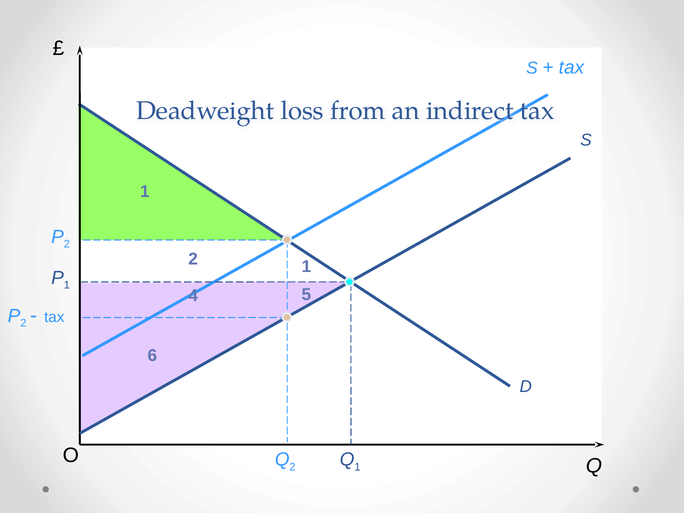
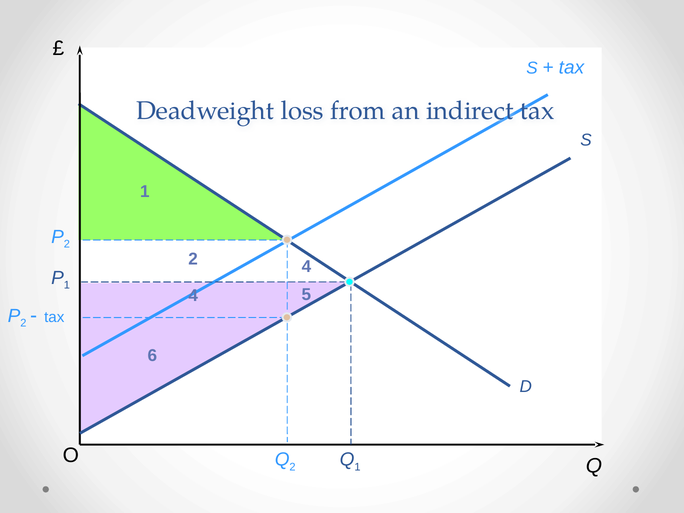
1: 1 -> 4 (306, 266)
